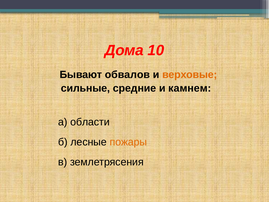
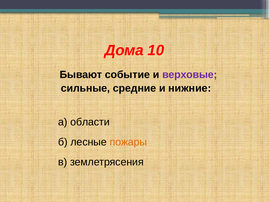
обвалов: обвалов -> событие (127, 75)
верховые colour: orange -> purple (190, 75)
камнем: камнем -> нижние (190, 88)
